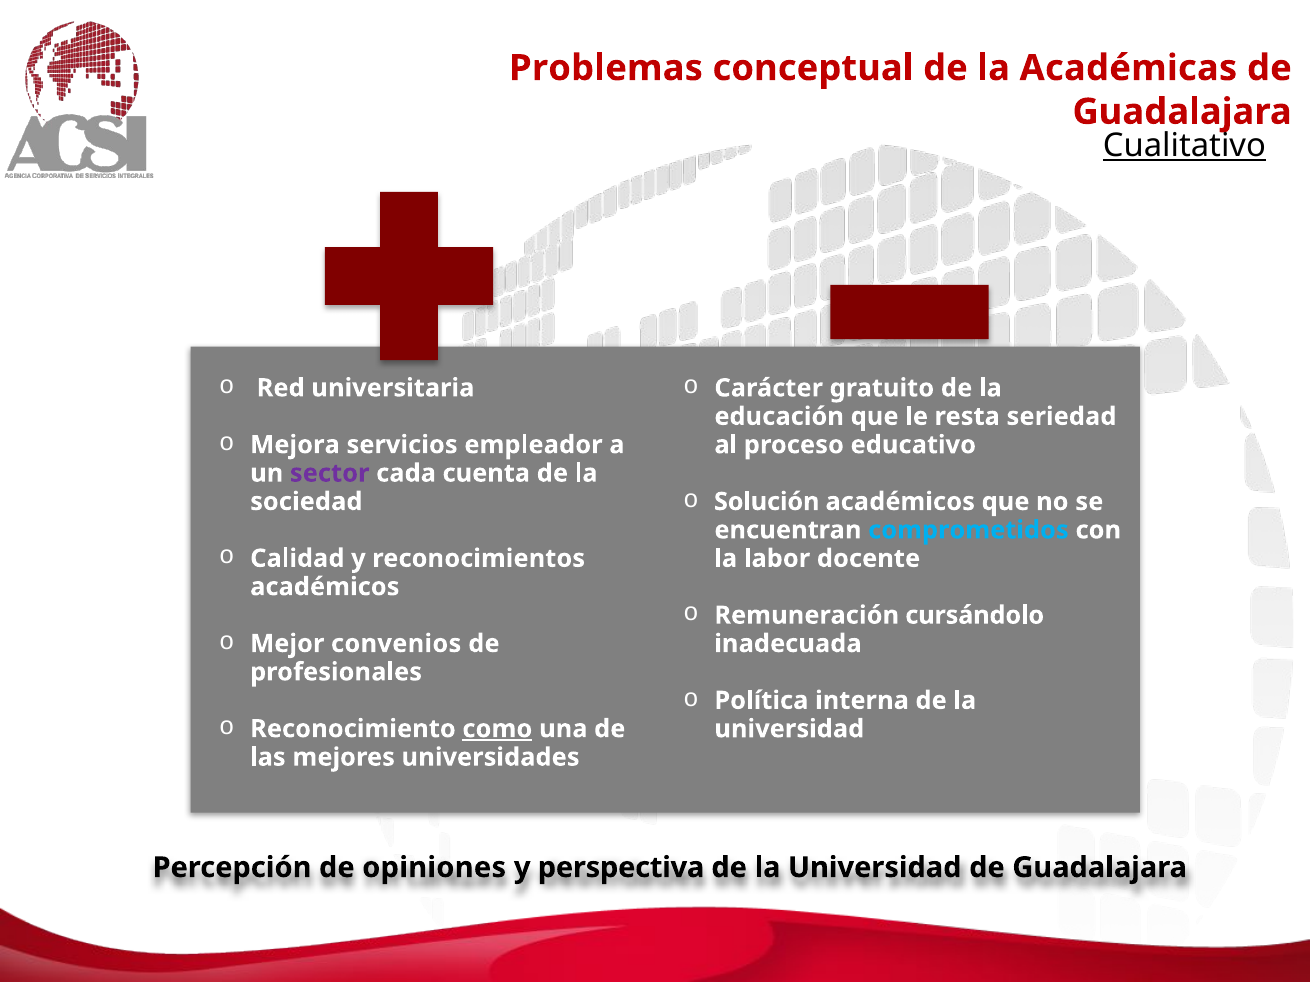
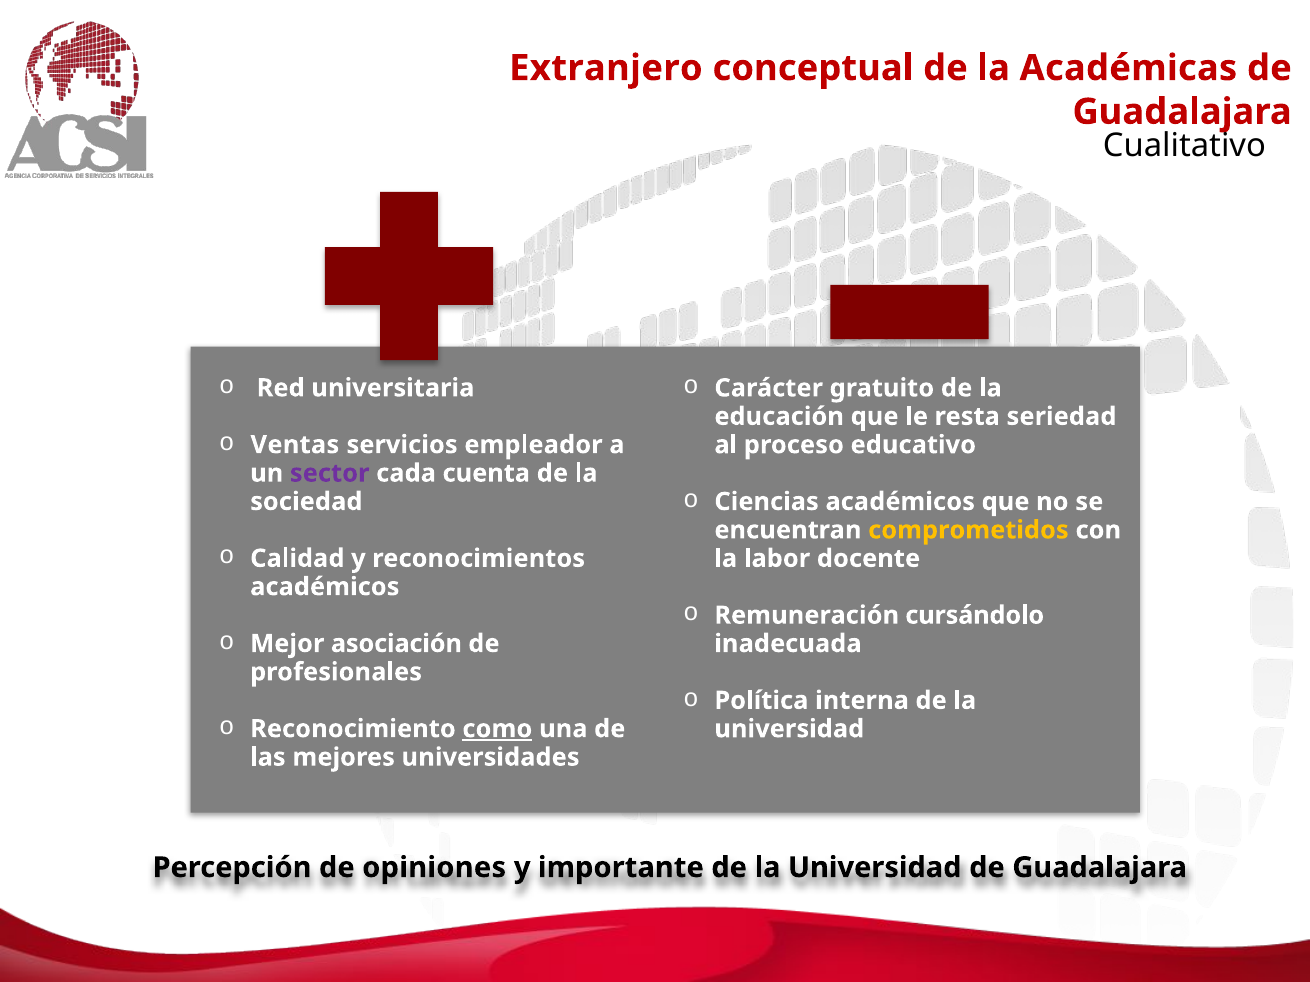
Problemas: Problemas -> Extranjero (606, 68)
Cualitativo underline: present -> none (1184, 146)
Mejora: Mejora -> Ventas (295, 445)
Solución: Solución -> Ciencias (767, 502)
comprometidos colour: light blue -> yellow (968, 530)
convenios: convenios -> asociación (396, 644)
perspectiva: perspectiva -> importante (621, 868)
